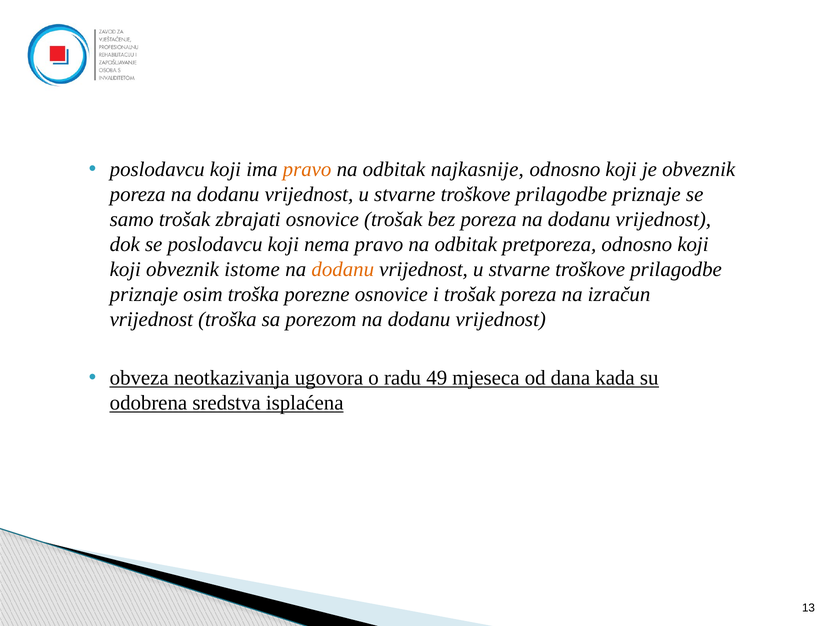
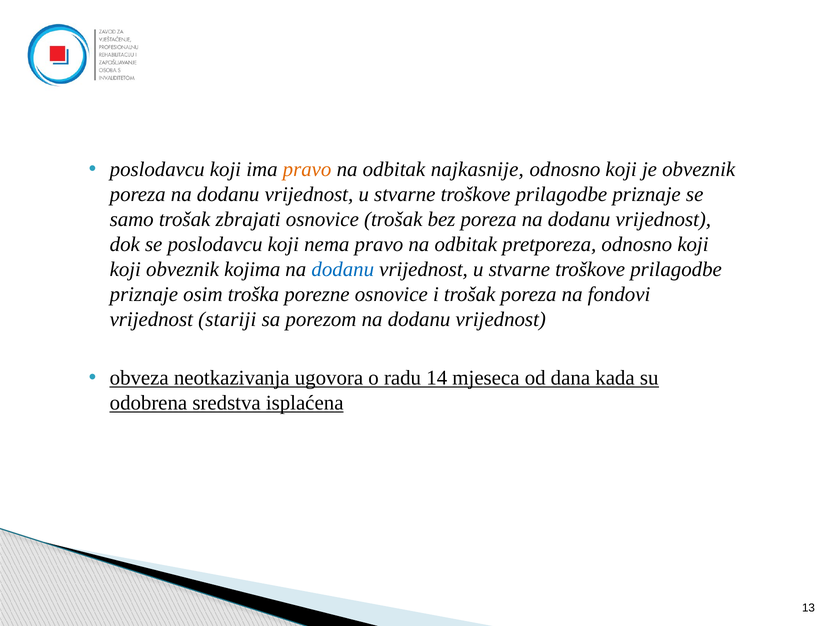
istome: istome -> kojima (252, 270)
dodanu colour: orange -> blue (343, 270)
izračun: izračun -> fondovi (619, 295)
vrijednost troška: troška -> stariji (227, 320)
49: 49 -> 14 (437, 378)
